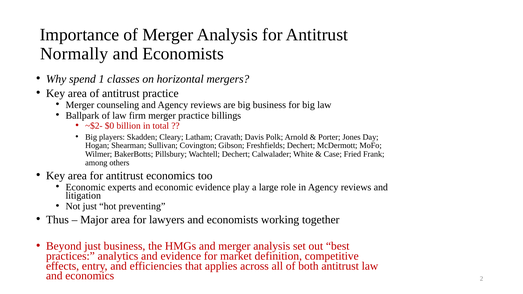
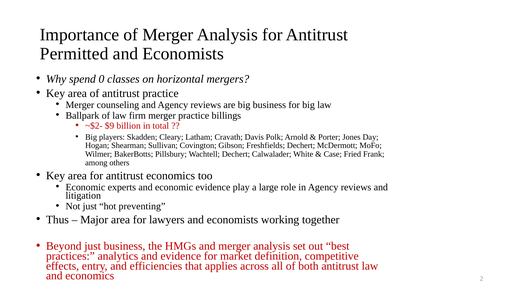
Normally: Normally -> Permitted (74, 54)
1: 1 -> 0 (101, 79)
$0: $0 -> $9 (110, 126)
